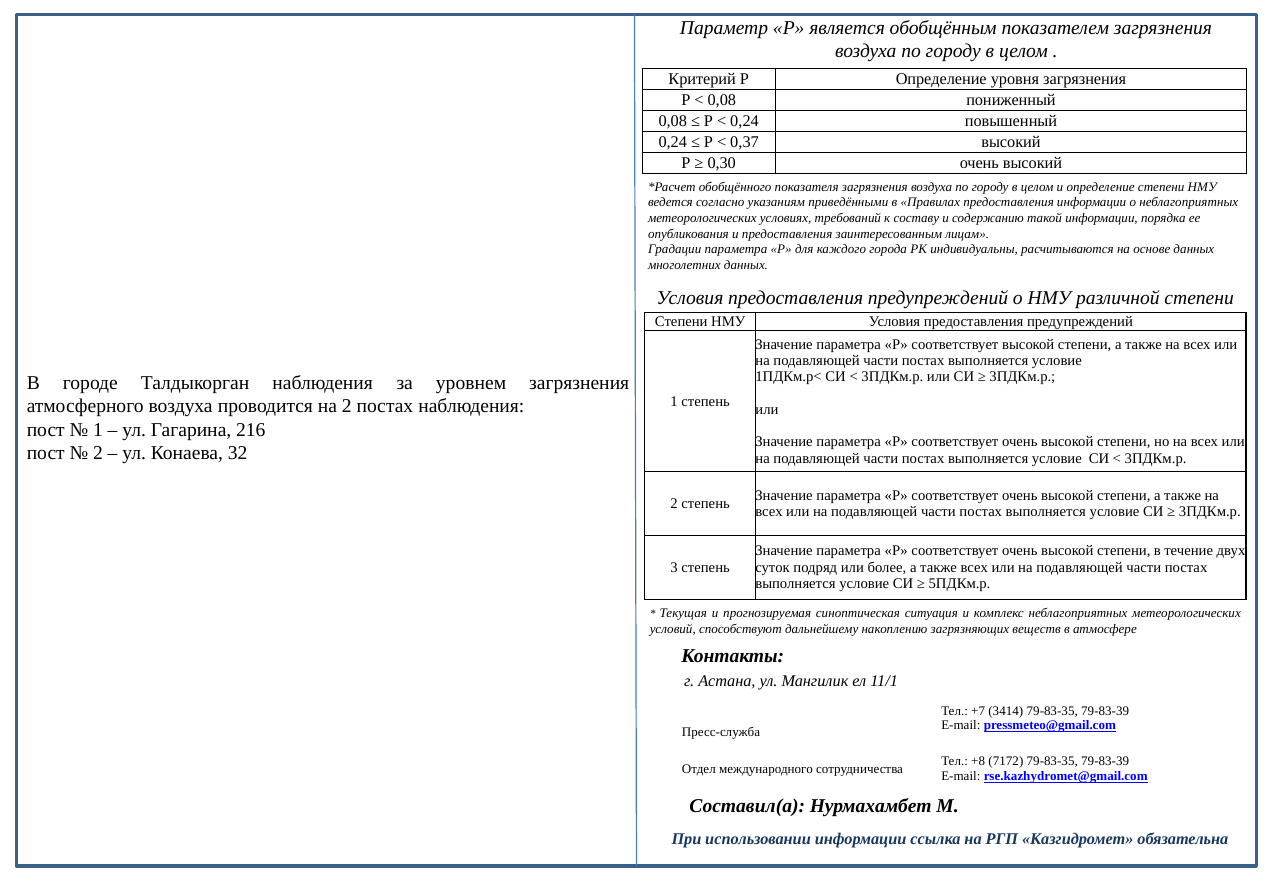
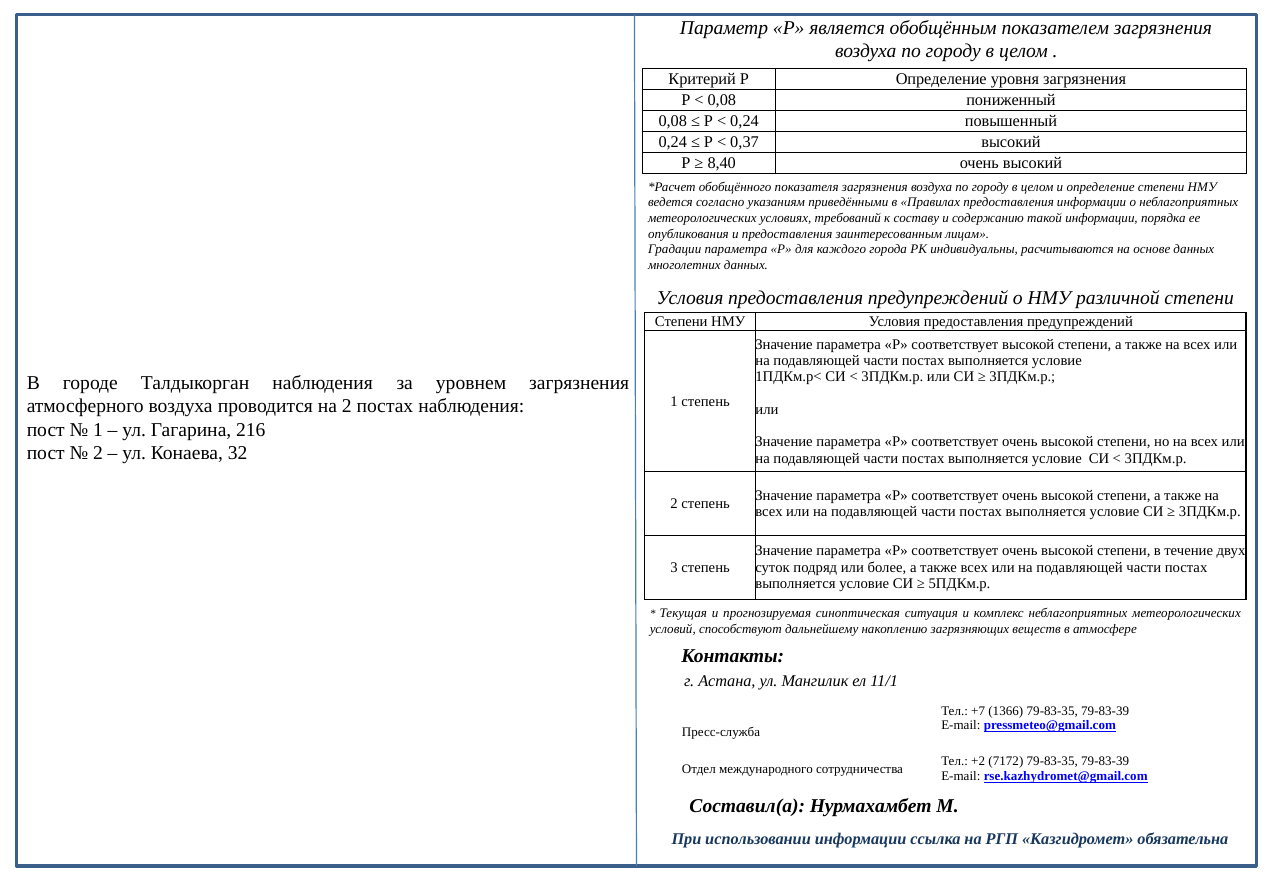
0,30: 0,30 -> 8,40 (722, 163)
3414: 3414 -> 1366 (1006, 711)
+8: +8 -> +2 (978, 762)
